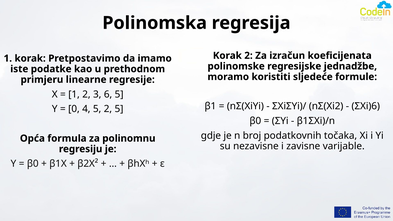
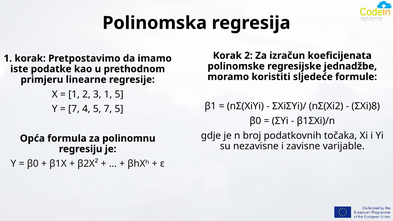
3 6: 6 -> 1 (108, 94)
ΣXi)6: ΣXi)6 -> ΣXi)8 (366, 106)
0: 0 -> 7 (74, 109)
5 2: 2 -> 7 (108, 109)
